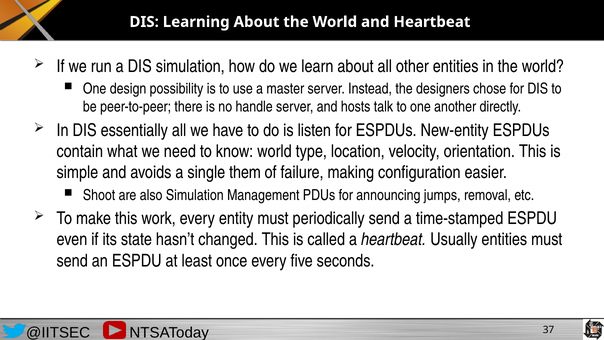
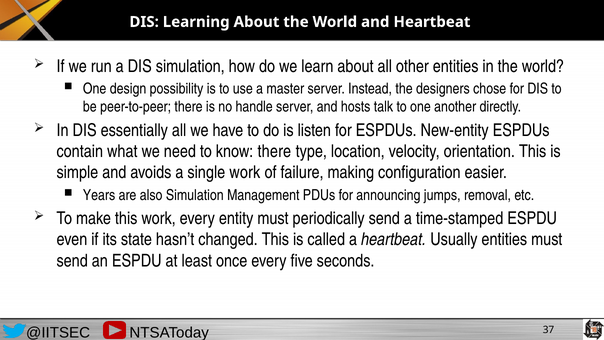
know world: world -> there (274, 151)
single them: them -> work (245, 172)
Shoot: Shoot -> Years (99, 195)
